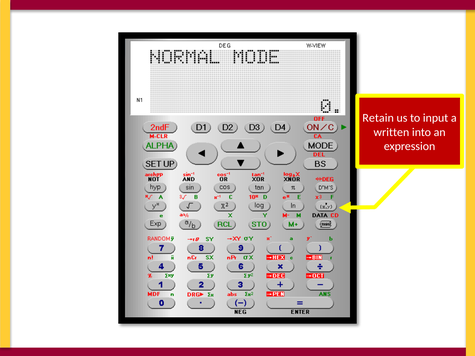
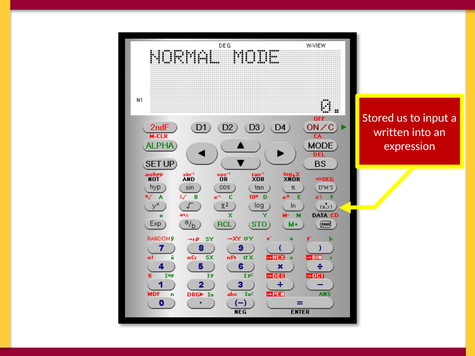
Retain: Retain -> Stored (378, 118)
